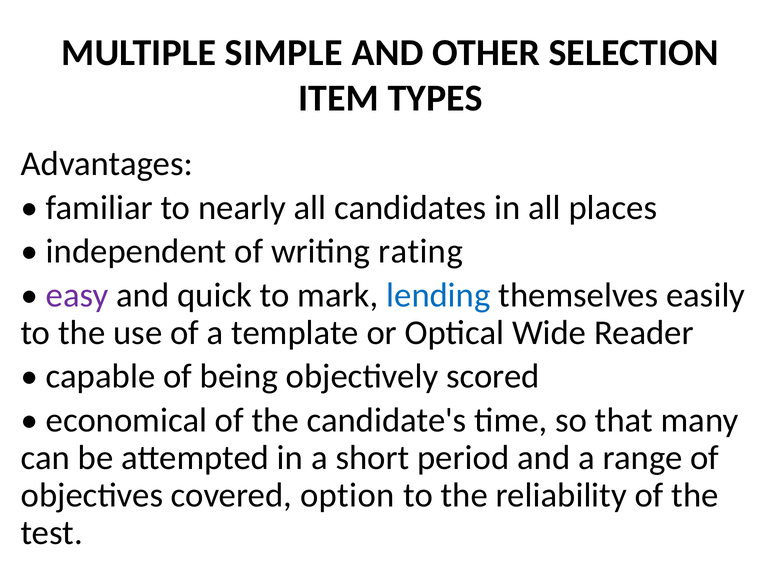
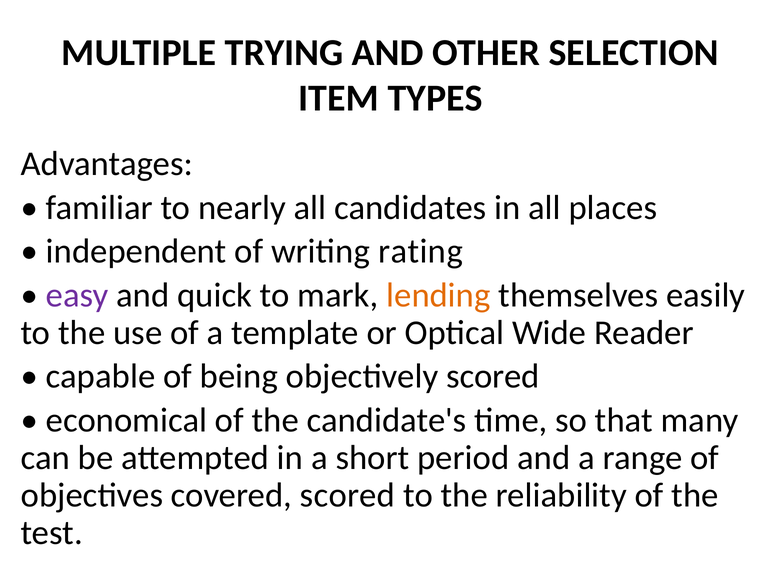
SIMPLE: SIMPLE -> TRYING (284, 53)
lending colour: blue -> orange (438, 295)
covered option: option -> scored (347, 495)
